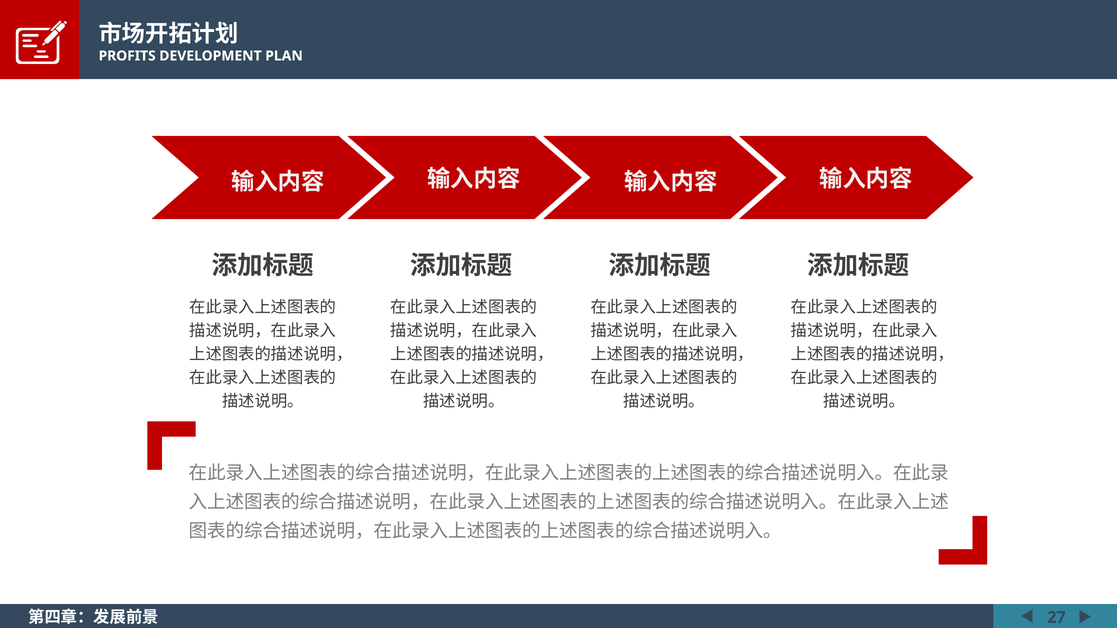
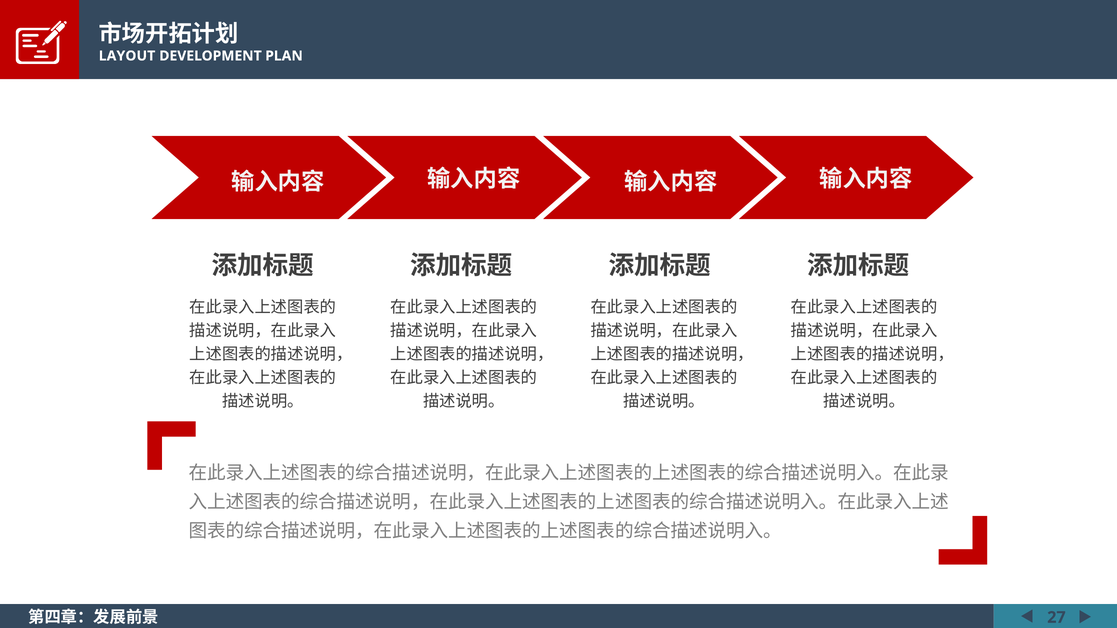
PROFITS: PROFITS -> LAYOUT (127, 56)
